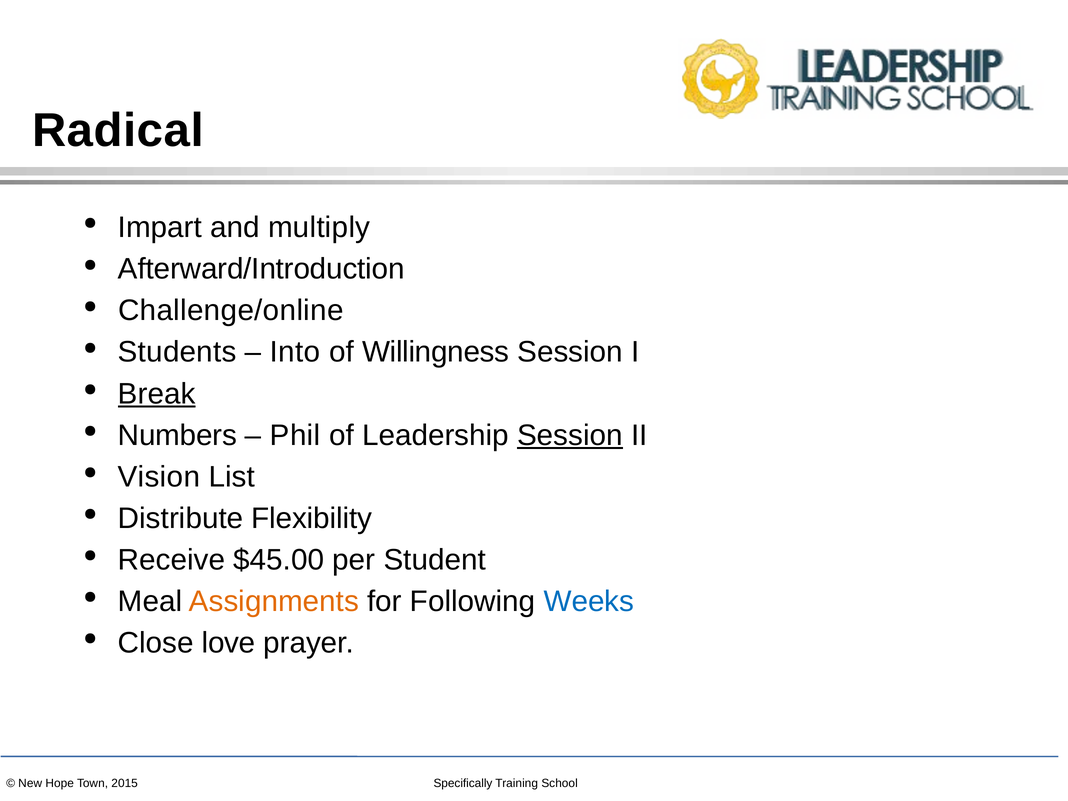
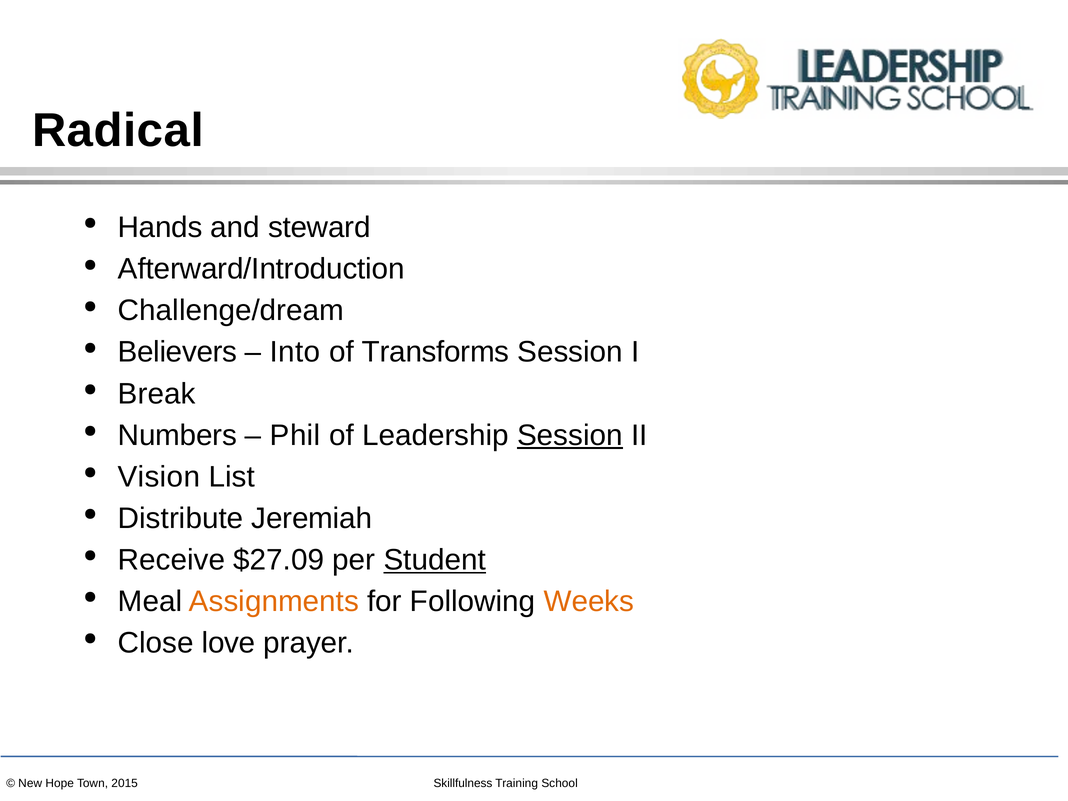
Impart: Impart -> Hands (160, 228)
multiply: multiply -> steward (319, 228)
Challenge/online: Challenge/online -> Challenge/dream (231, 311)
Students: Students -> Believers (177, 352)
Willingness: Willingness -> Transforms (436, 352)
Break underline: present -> none (157, 394)
Flexibility: Flexibility -> Jeremiah (312, 518)
$45.00: $45.00 -> $27.09 (279, 560)
Student underline: none -> present (435, 560)
Weeks colour: blue -> orange (589, 601)
Specifically: Specifically -> Skillfulness (463, 783)
